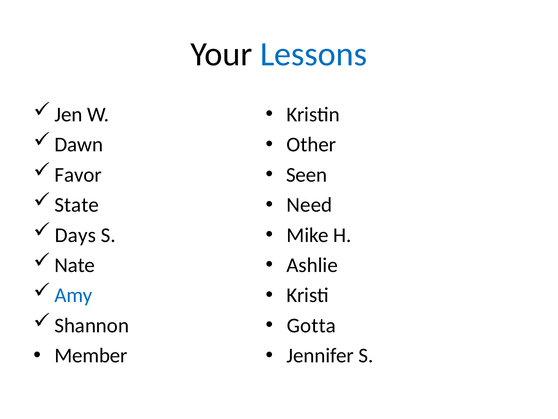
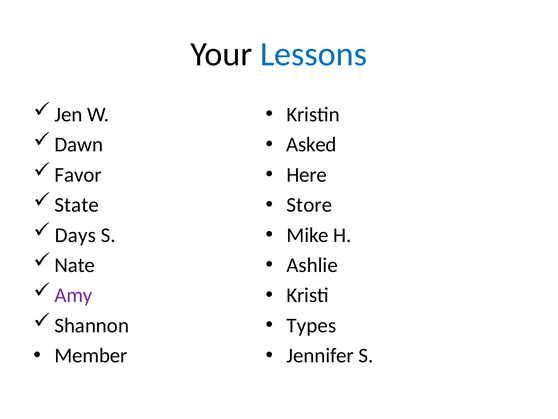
Other: Other -> Asked (311, 145)
Seen: Seen -> Here (307, 175)
Need: Need -> Store (309, 205)
Amy colour: blue -> purple (73, 295)
Gotta: Gotta -> Types (311, 325)
